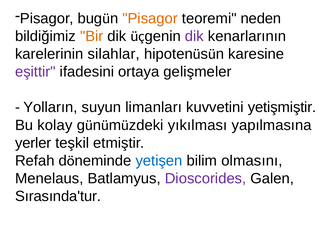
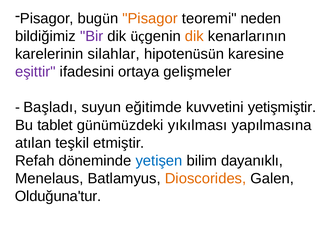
Bir colour: orange -> purple (92, 36)
dik colour: purple -> orange (194, 36)
Yolların: Yolların -> Başladı (50, 107)
limanları: limanları -> eğitimde (154, 107)
kolay: kolay -> tablet (55, 125)
yerler: yerler -> atılan (33, 143)
olmasını: olmasını -> dayanıklı (252, 161)
Dioscorides colour: purple -> orange (206, 178)
Sırasında'tur: Sırasında'tur -> Olduğuna'tur (58, 196)
